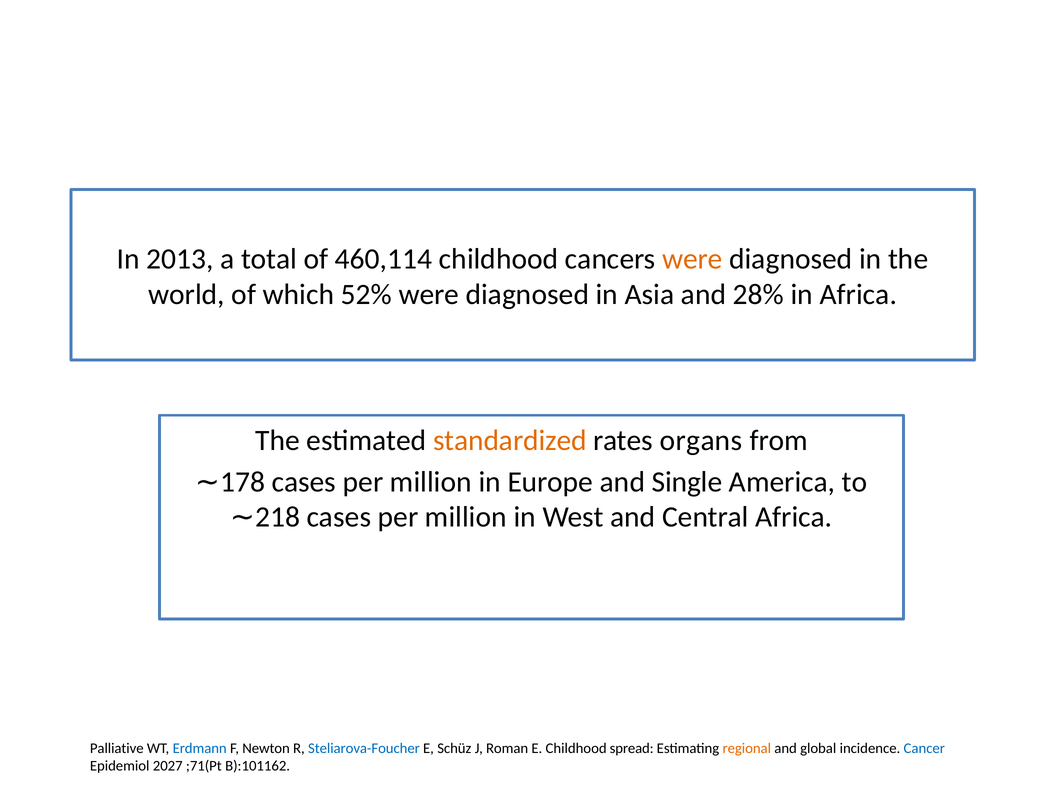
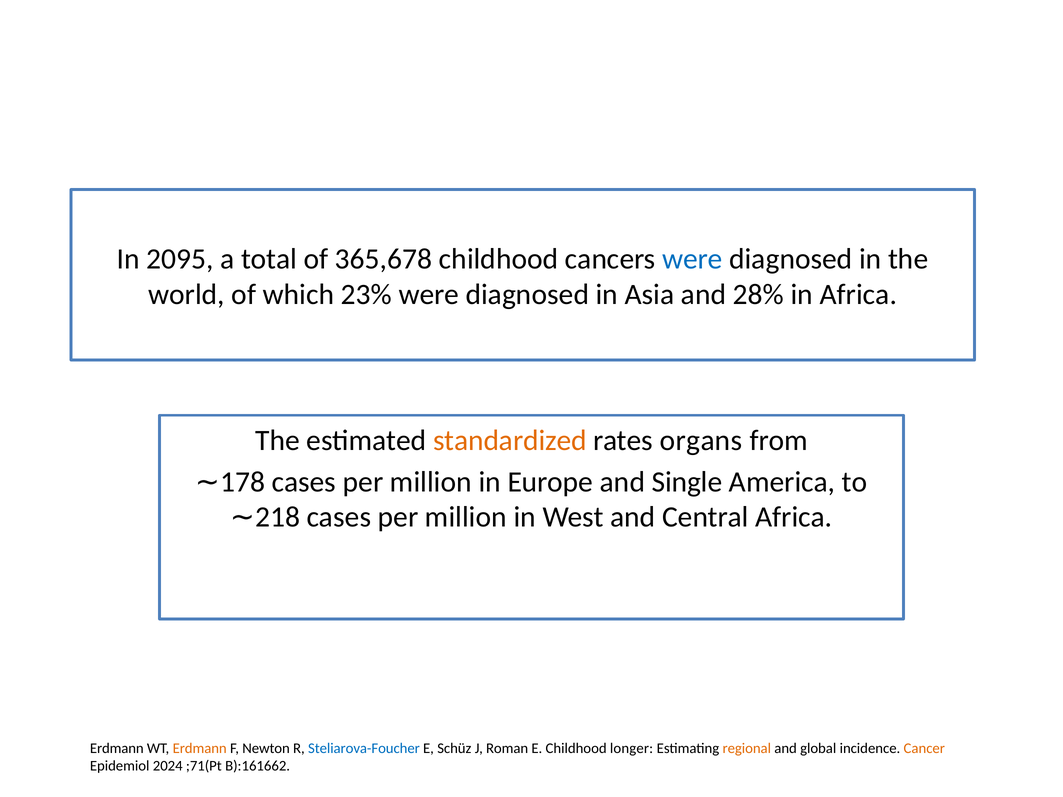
2013: 2013 -> 2095 (180, 259)
460,114: 460,114 -> 365,678 (384, 259)
were colour: orange -> blue (692, 259)
52%: 52% -> 23% (366, 295)
Palliative: Palliative -> Erdmann (117, 749)
Erdmann colour: blue -> orange (200, 749)
spread: spread -> longer (632, 749)
Cancer colour: blue -> orange (924, 749)
2027: 2027 -> 2024 (168, 766)
B):101162: B):101162 -> B):161662 (258, 766)
